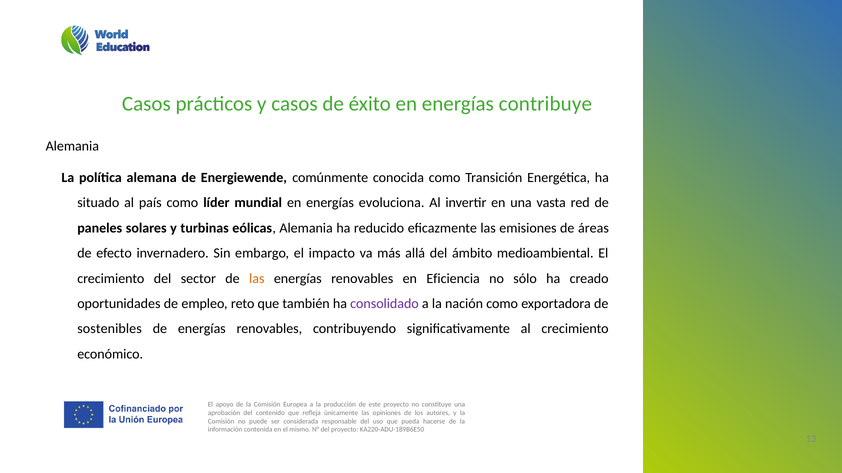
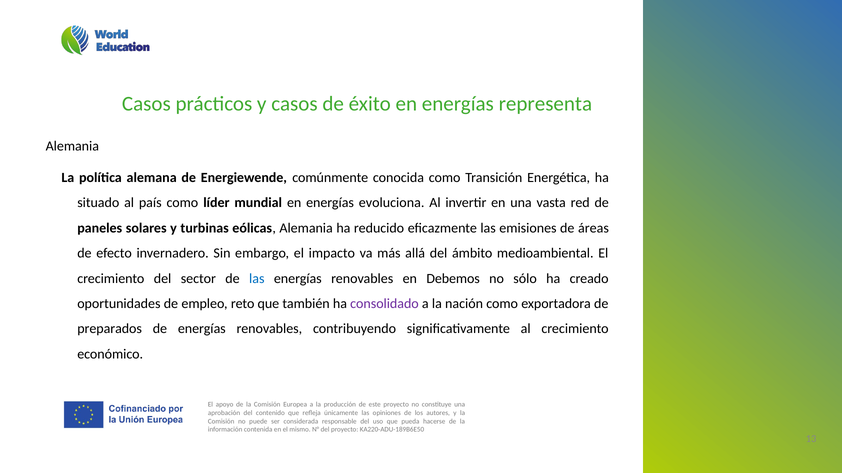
contribuye: contribuye -> representa (545, 104)
las colour: orange -> blue (257, 279)
Eficiencia: Eficiencia -> Debemos (453, 279)
sostenibles: sostenibles -> preparados (110, 329)
